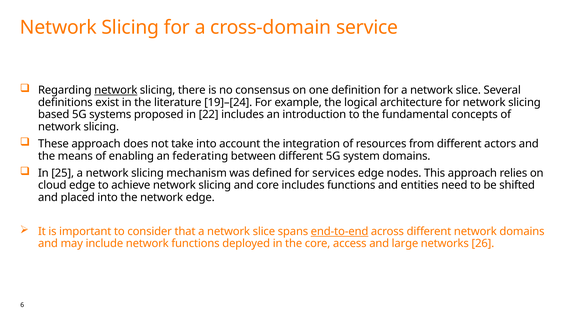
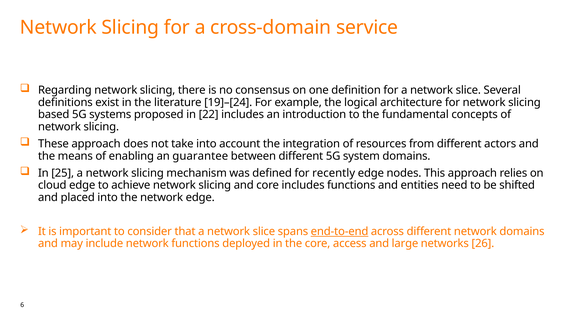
network underline: present -> none (116, 90)
federating: federating -> guarantee (200, 156)
services: services -> recently (334, 173)
